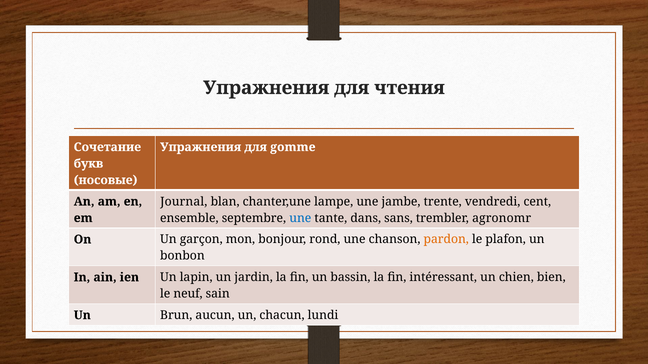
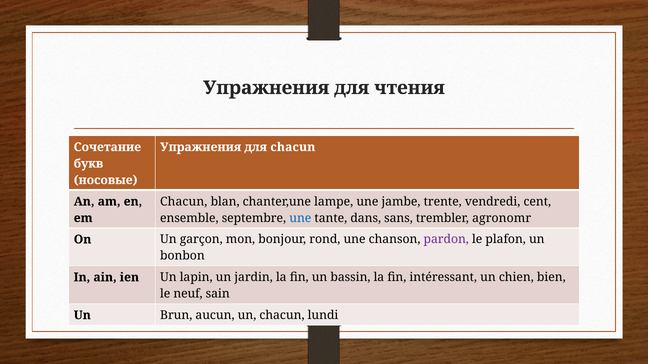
для gomme: gomme -> chacun (293, 147)
Journal: Journal -> Chacun (184, 202)
pardon colour: orange -> purple (446, 240)
